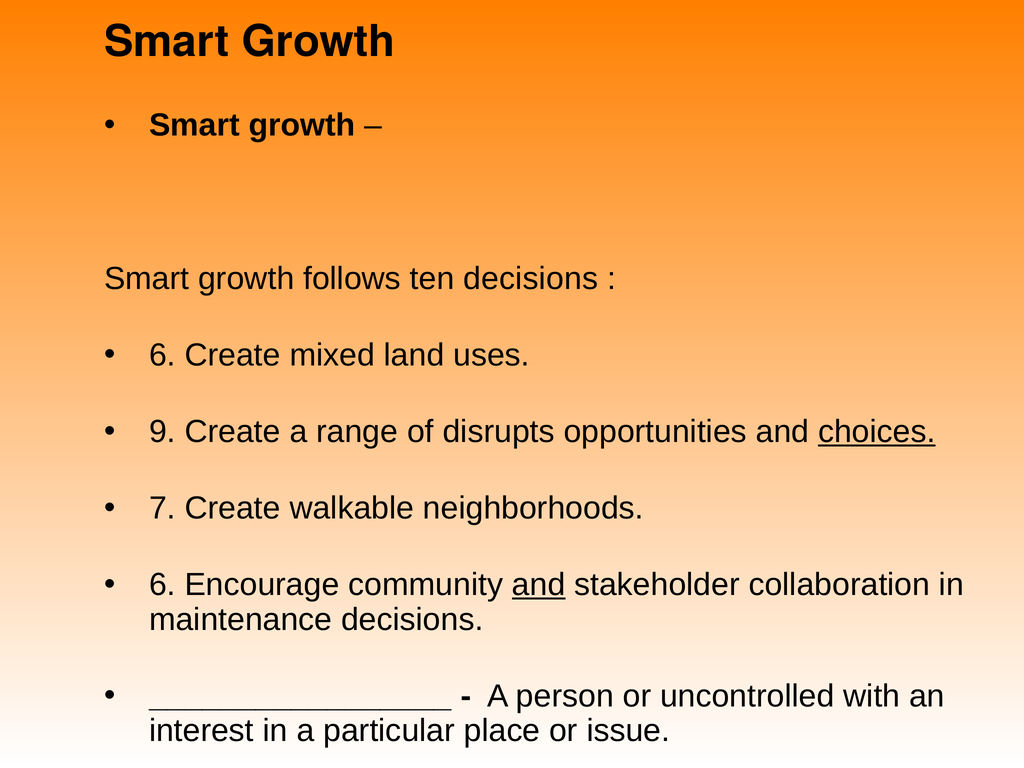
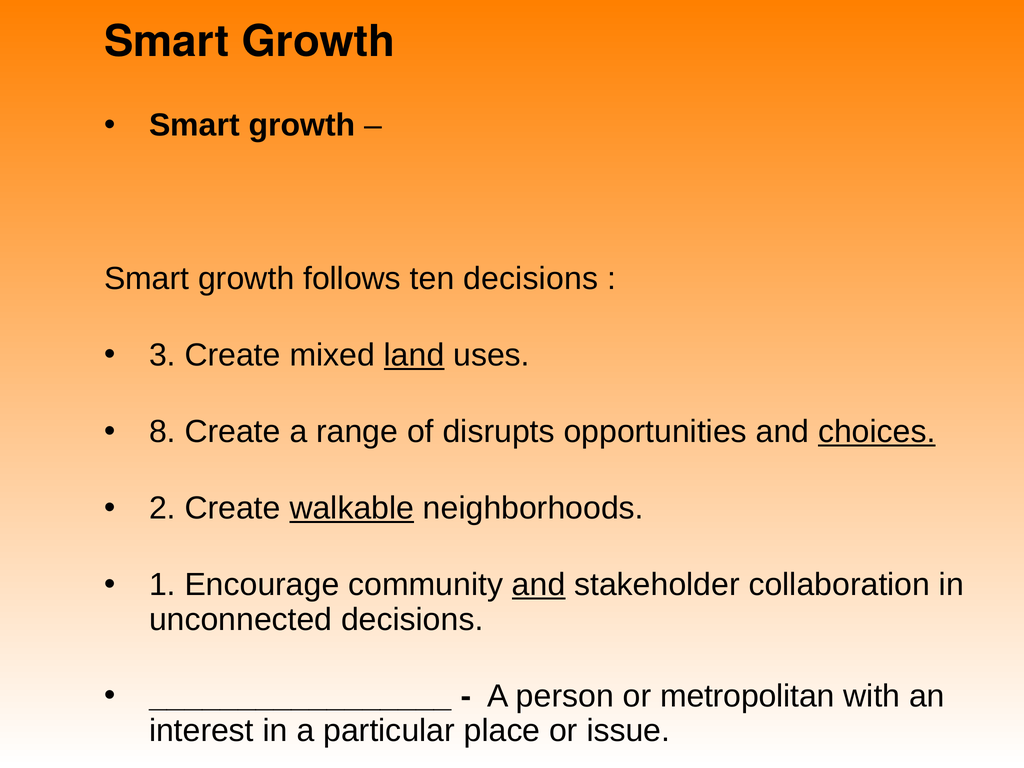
6: 6 -> 3 (162, 355)
land underline: none -> present (414, 355)
9: 9 -> 8 (162, 432)
7: 7 -> 2 (162, 508)
walkable underline: none -> present (352, 508)
6: 6 -> 1 (162, 585)
maintenance: maintenance -> unconnected (241, 619)
uncontrolled: uncontrolled -> metropolitan (747, 696)
